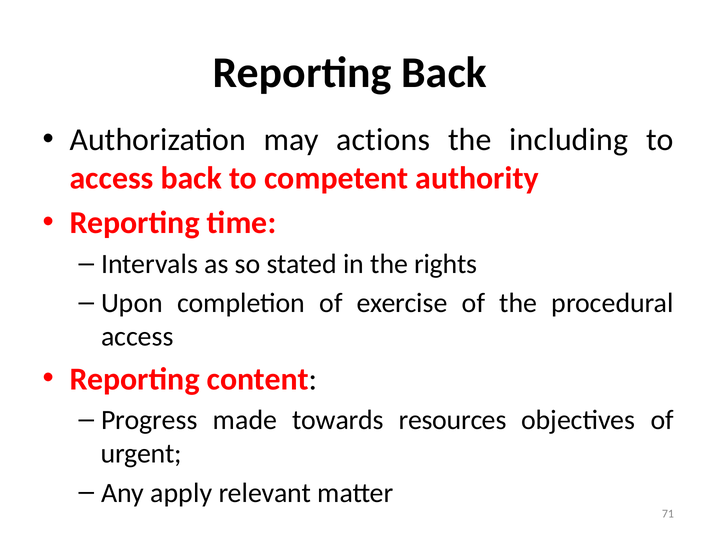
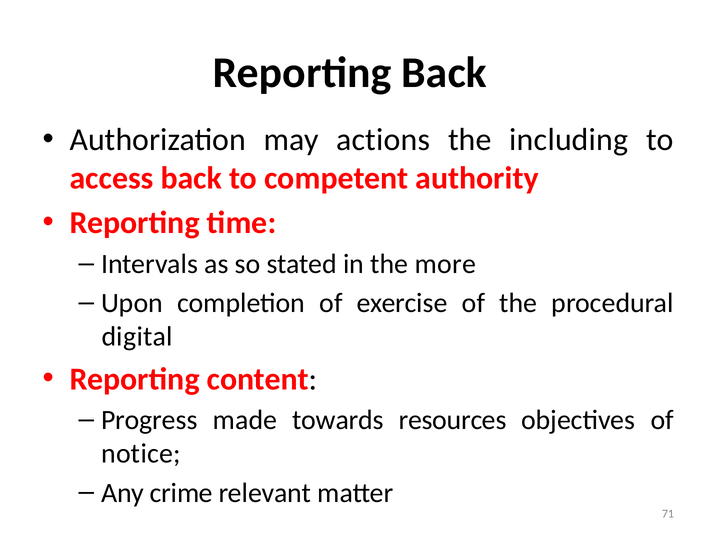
rights: rights -> more (445, 264)
access: access -> digital (137, 336)
urgent: urgent -> notice (141, 454)
apply: apply -> crime (181, 493)
